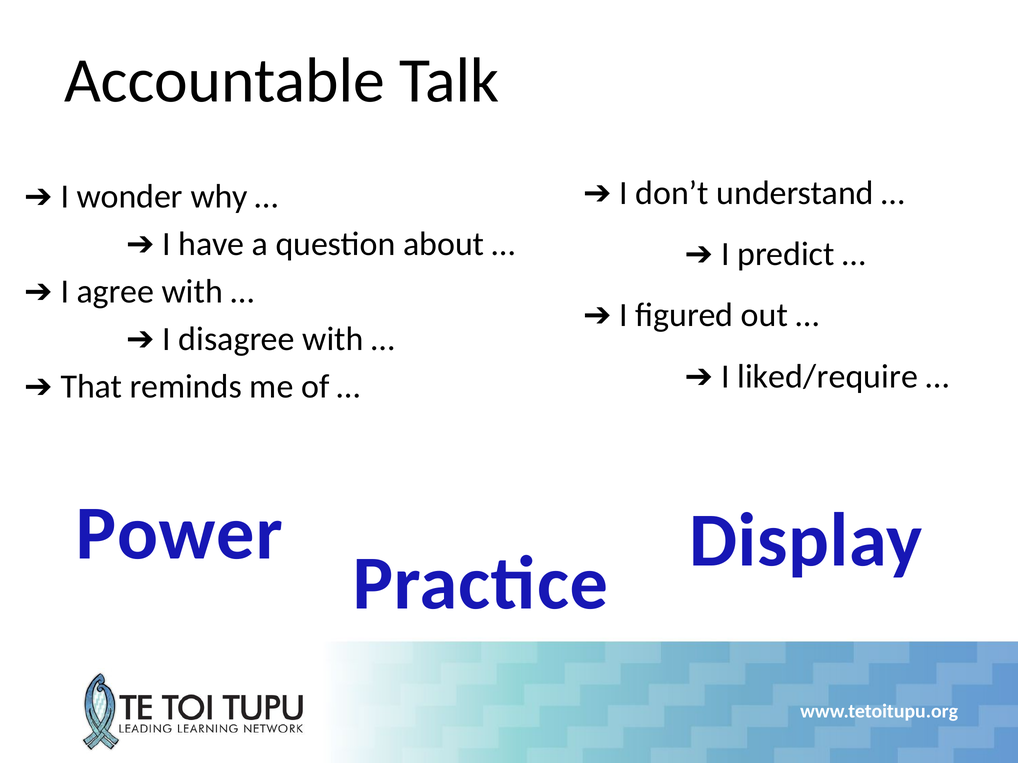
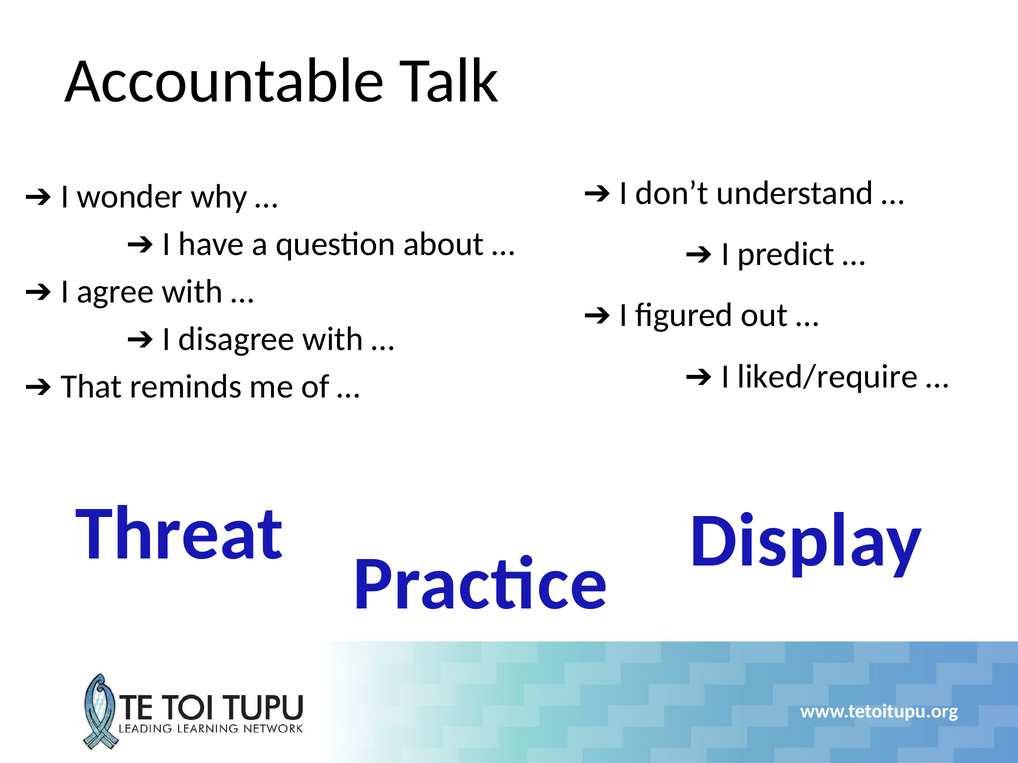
Power: Power -> Threat (180, 534)
